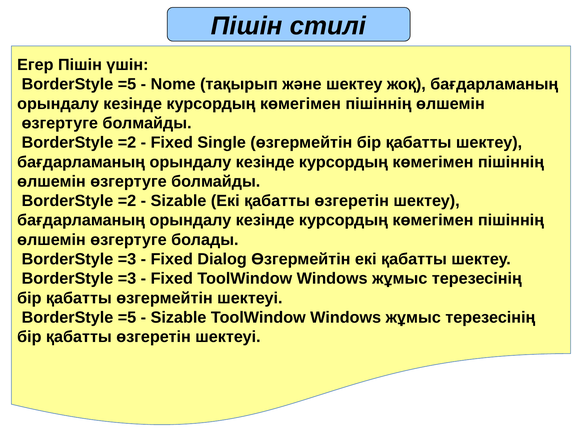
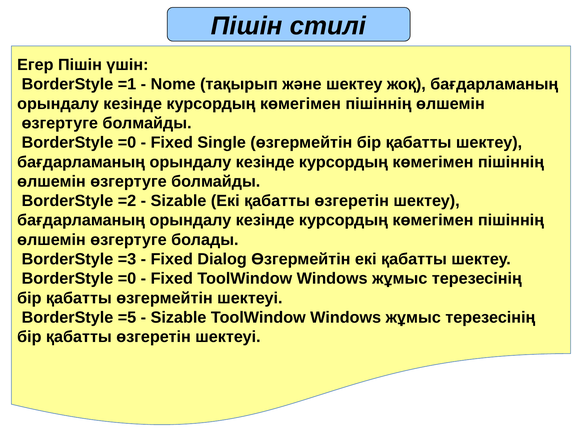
=5: =5 -> =1 (127, 84)
=2: =2 -> =0 (127, 142)
=3: =3 -> =0 (127, 278)
